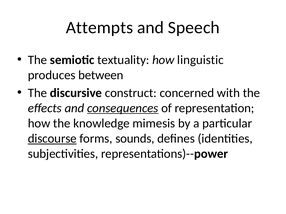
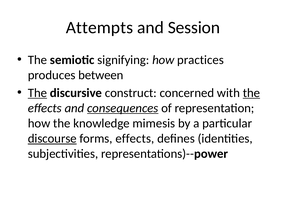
Speech: Speech -> Session (194, 28)
textuality: textuality -> signifying (123, 60)
linguistic: linguistic -> practices (200, 60)
The underline: none -> present (37, 93)
the underline: none -> present (251, 93)
forms sounds: sounds -> effects (135, 139)
